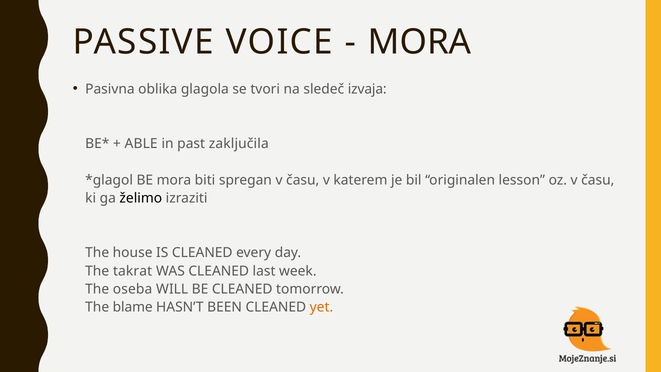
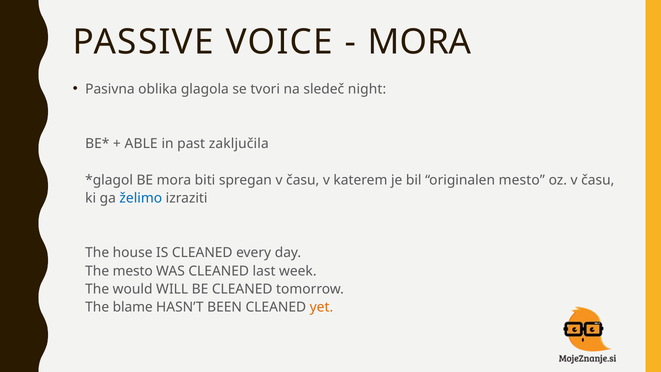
izvaja: izvaja -> night (367, 89)
originalen lesson: lesson -> mesto (522, 180)
želimo colour: black -> blue (141, 198)
The takrat: takrat -> mesto (133, 271)
oseba: oseba -> would (133, 289)
